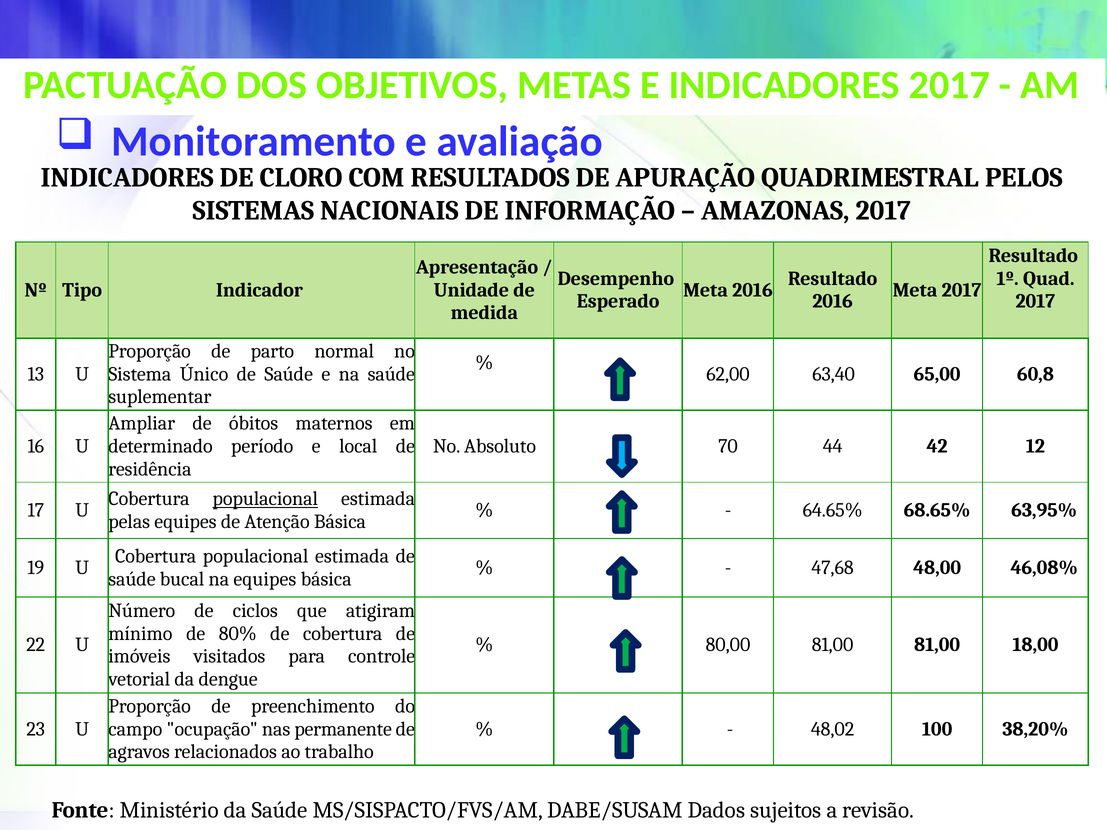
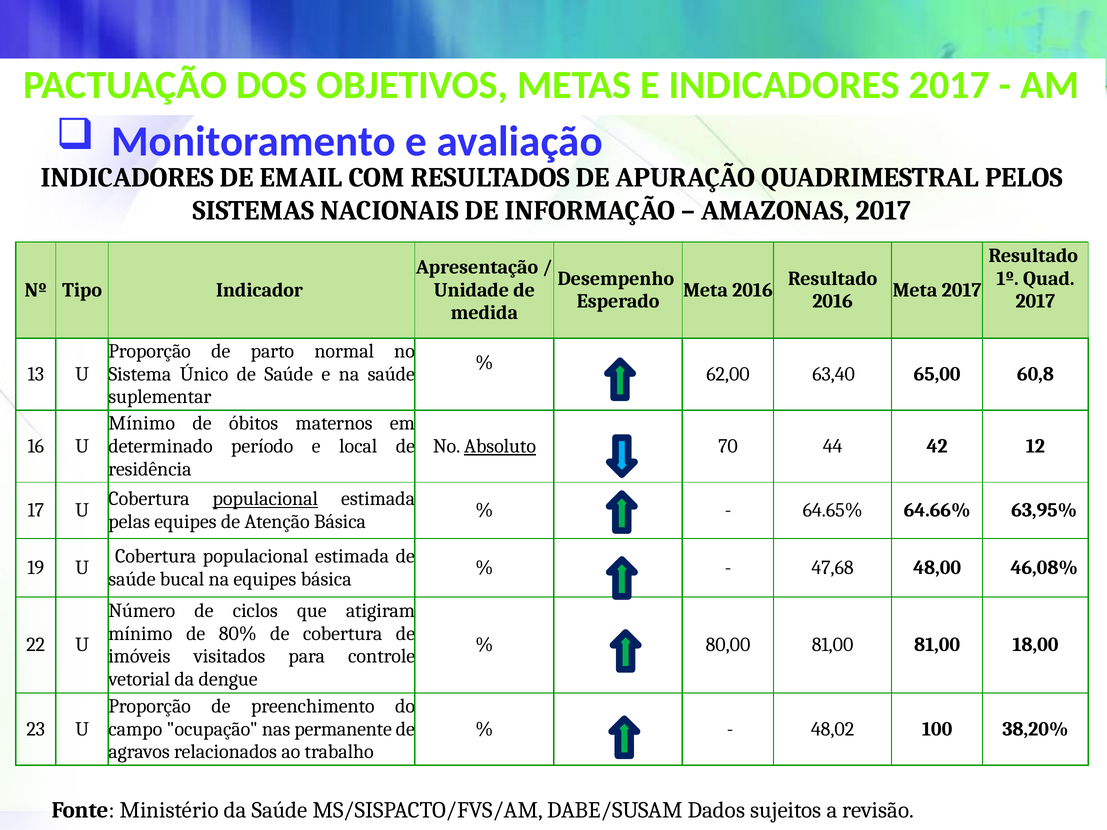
CLORO: CLORO -> EMAIL (301, 178)
Ampliar: Ampliar -> Mínimo (142, 423)
Absoluto underline: none -> present (500, 446)
68.65%: 68.65% -> 64.66% (937, 510)
